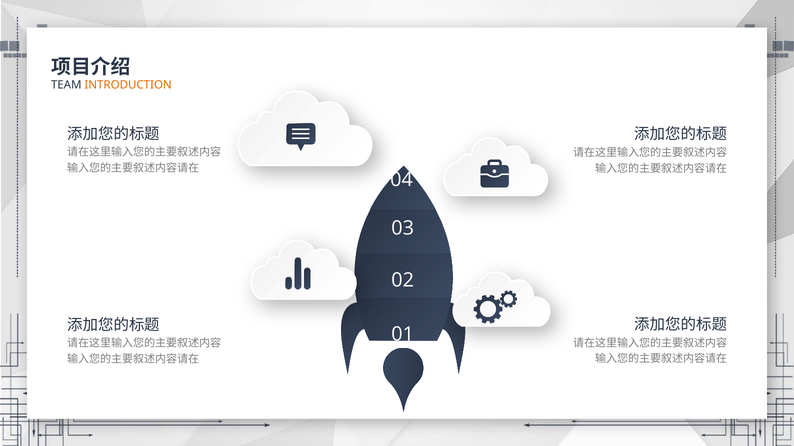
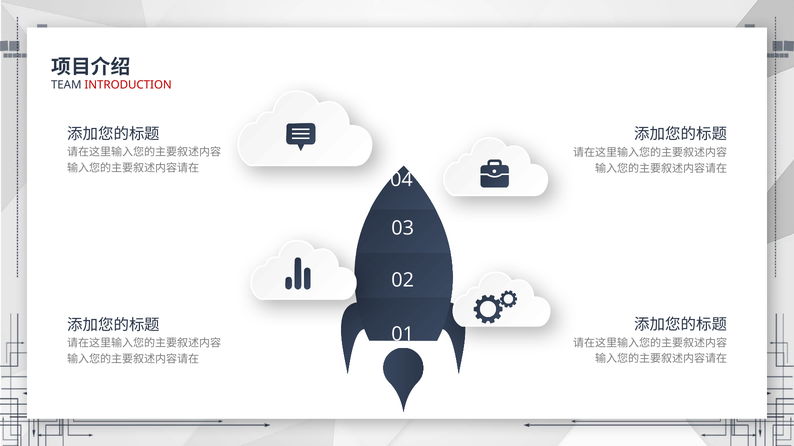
INTRODUCTION colour: orange -> red (128, 85)
